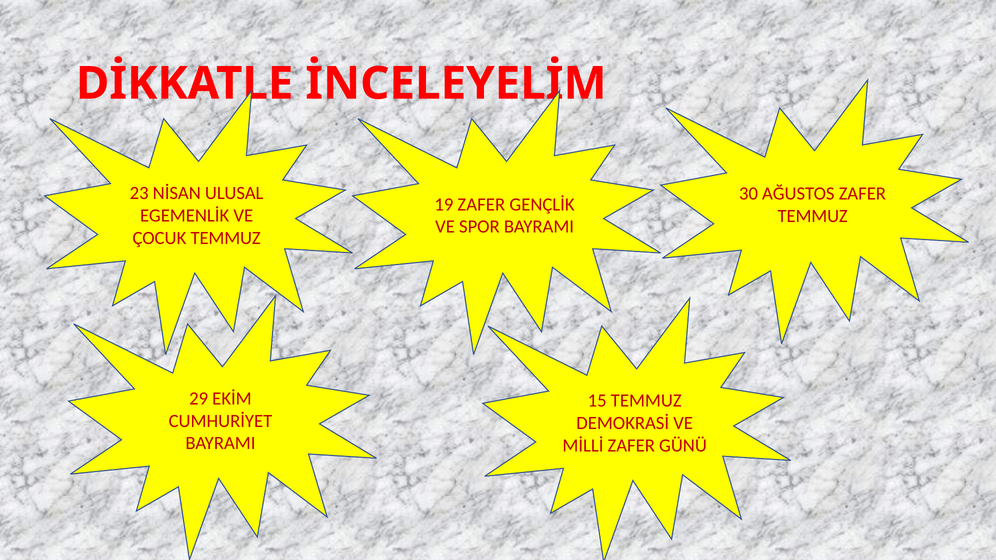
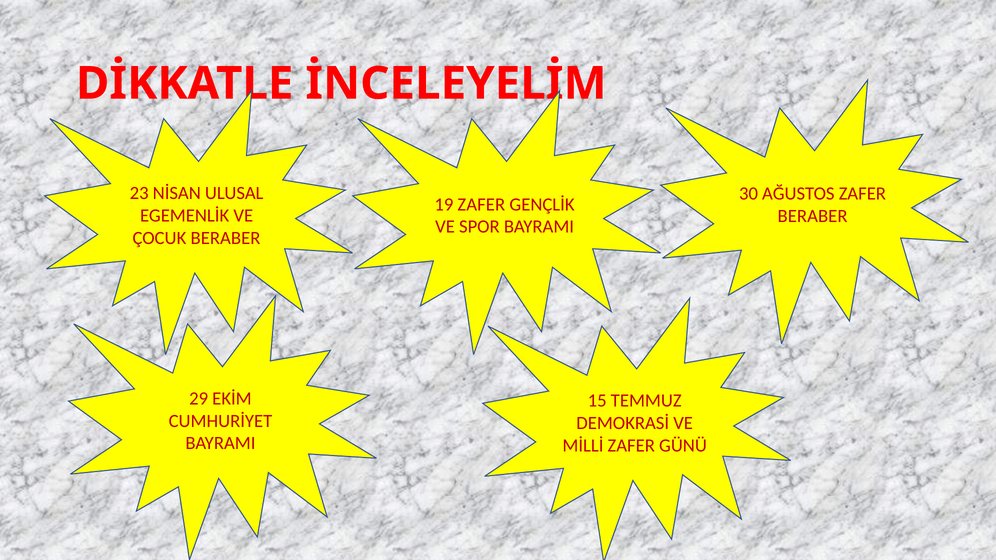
TEMMUZ: TEMMUZ -> BERABER (813, 216)
ÇOCUK TEMMUZ: TEMMUZ -> BERABER (226, 238)
